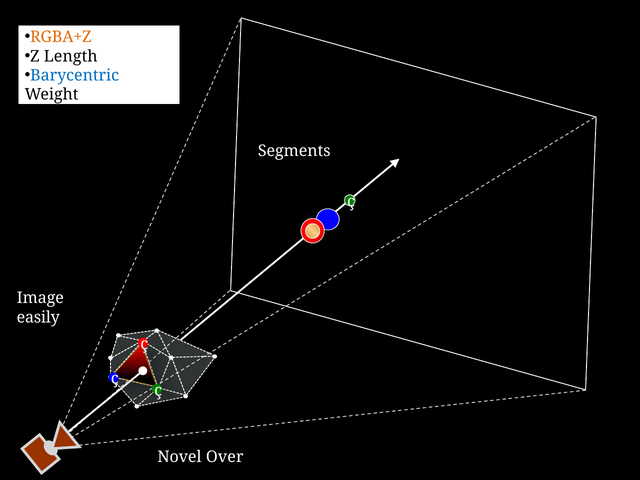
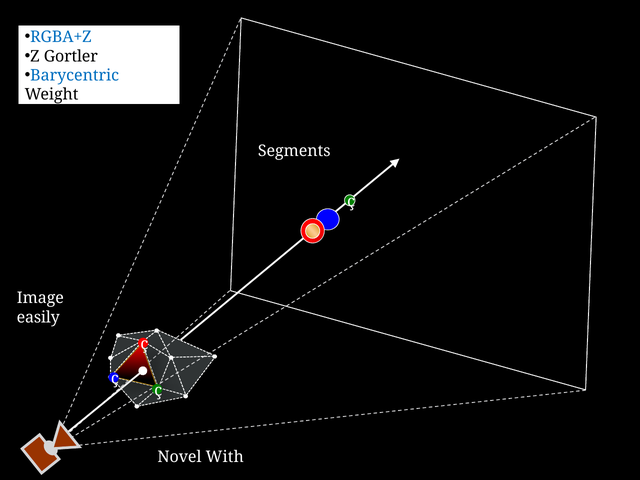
RGBA+Z colour: orange -> blue (61, 37)
Length: Length -> Gortler (71, 56)
Over: Over -> With (225, 457)
